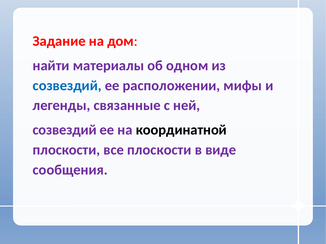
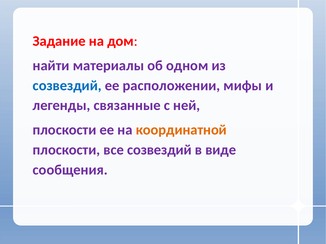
созвездий: созвездий -> плоскости (65, 130)
координатной colour: black -> orange (181, 130)
все плоскости: плоскости -> созвездий (159, 150)
